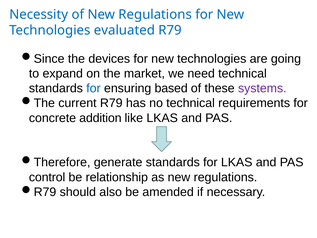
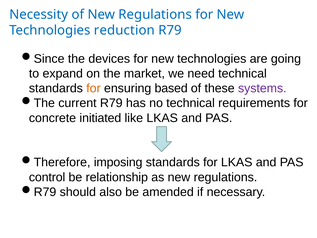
evaluated: evaluated -> reduction (124, 30)
for colour: blue -> orange (93, 88)
addition: addition -> initiated (100, 118)
generate: generate -> imposing (118, 162)
